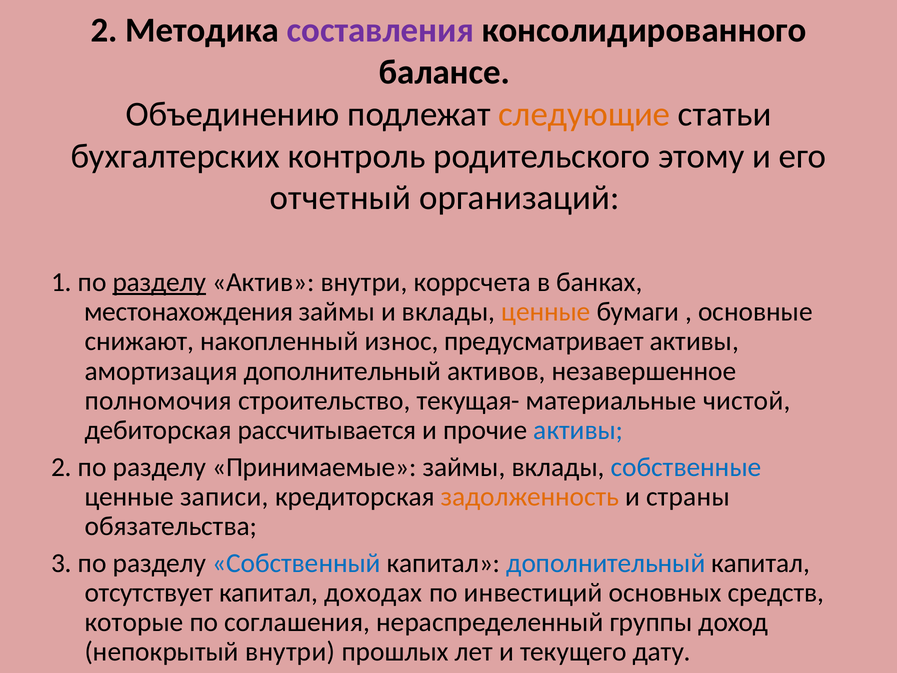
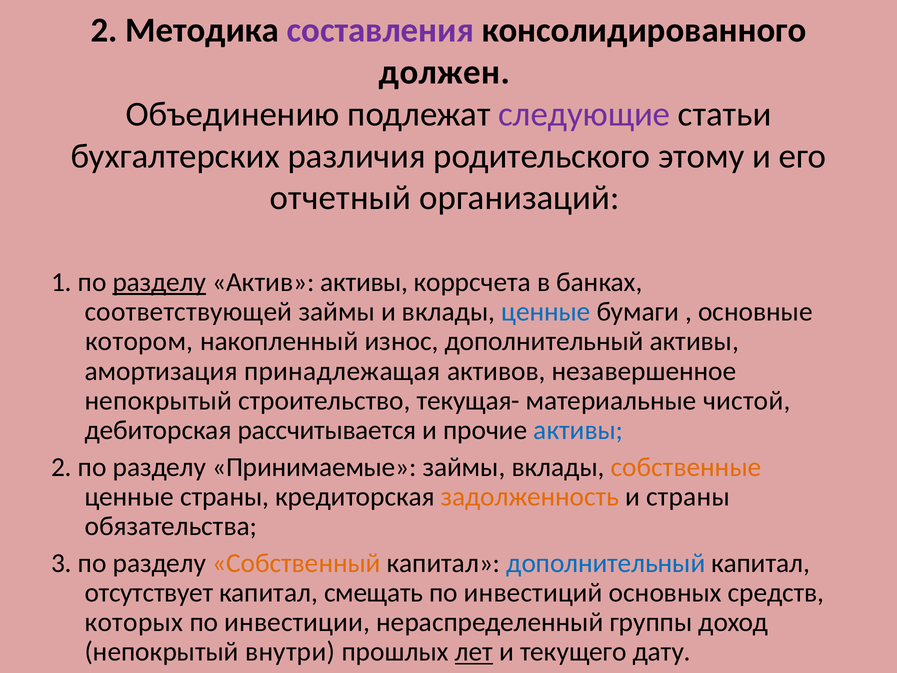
балансе: балансе -> должен (444, 72)
следующие colour: orange -> purple (584, 114)
контроль: контроль -> различия (357, 156)
Актив внутри: внутри -> активы (364, 282)
местонахождения: местонахождения -> соответствующей (188, 312)
ценные colour: orange -> blue (546, 312)
снижают: снижают -> котором (139, 341)
износ предусматривает: предусматривает -> дополнительный (544, 341)
амортизация дополнительный: дополнительный -> принадлежащая (342, 371)
полномочия: полномочия -> непокрытый (158, 401)
собственные colour: blue -> orange (686, 467)
ценные записи: записи -> страны (225, 496)
Собственный colour: blue -> orange (296, 563)
доходах: доходах -> смещать (374, 592)
которые: которые -> которых (134, 622)
соглашения: соглашения -> инвестиции (297, 622)
лет underline: none -> present (474, 652)
